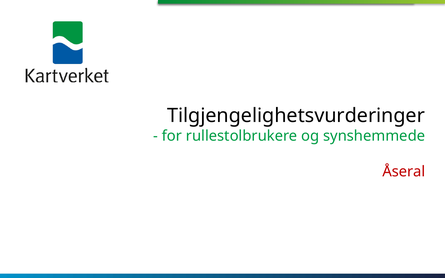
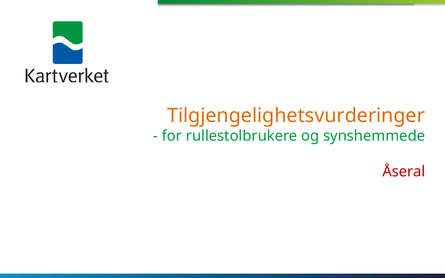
Tilgjengelighetsvurderinger colour: black -> orange (296, 116)
